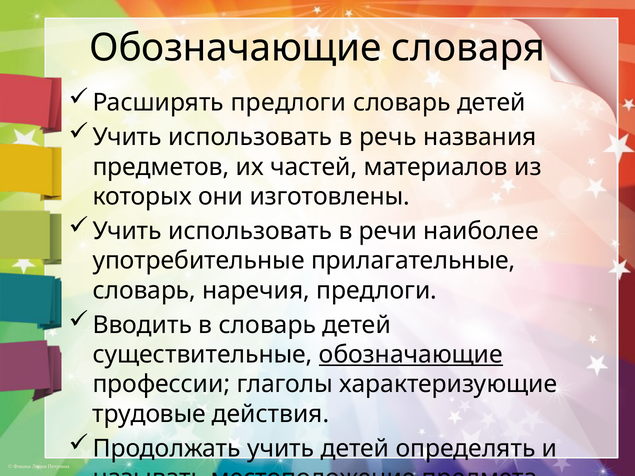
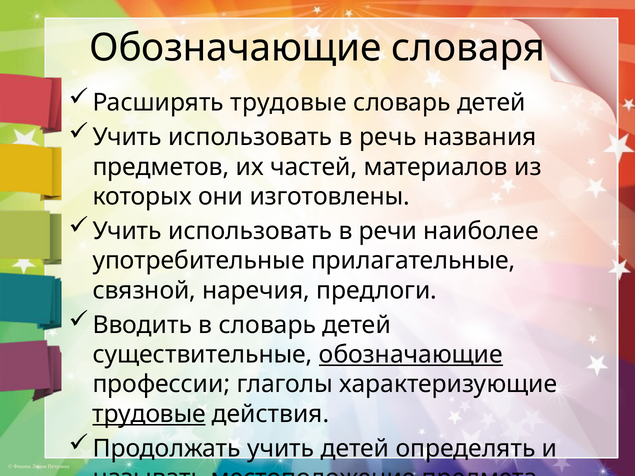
Расширять предлоги: предлоги -> трудовые (289, 103)
словарь: словарь -> связной (144, 291)
трудовые underline: none -> present (149, 414)
